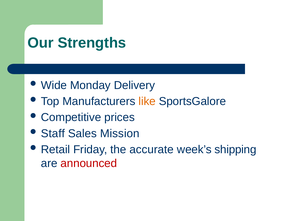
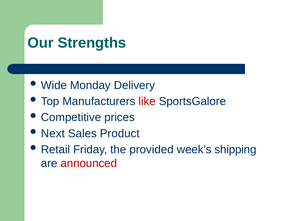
like colour: orange -> red (147, 101)
Staff: Staff -> Next (53, 133)
Mission: Mission -> Product (120, 133)
accurate: accurate -> provided (152, 149)
